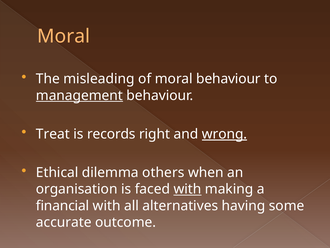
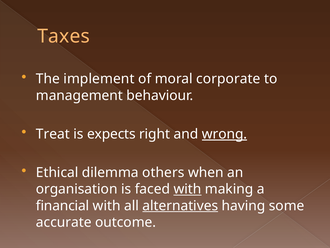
Moral: Moral -> Taxes (64, 36)
misleading: misleading -> implement (99, 79)
moral behaviour: behaviour -> corporate (228, 79)
management underline: present -> none (79, 95)
records: records -> expects (111, 134)
alternatives underline: none -> present (180, 205)
